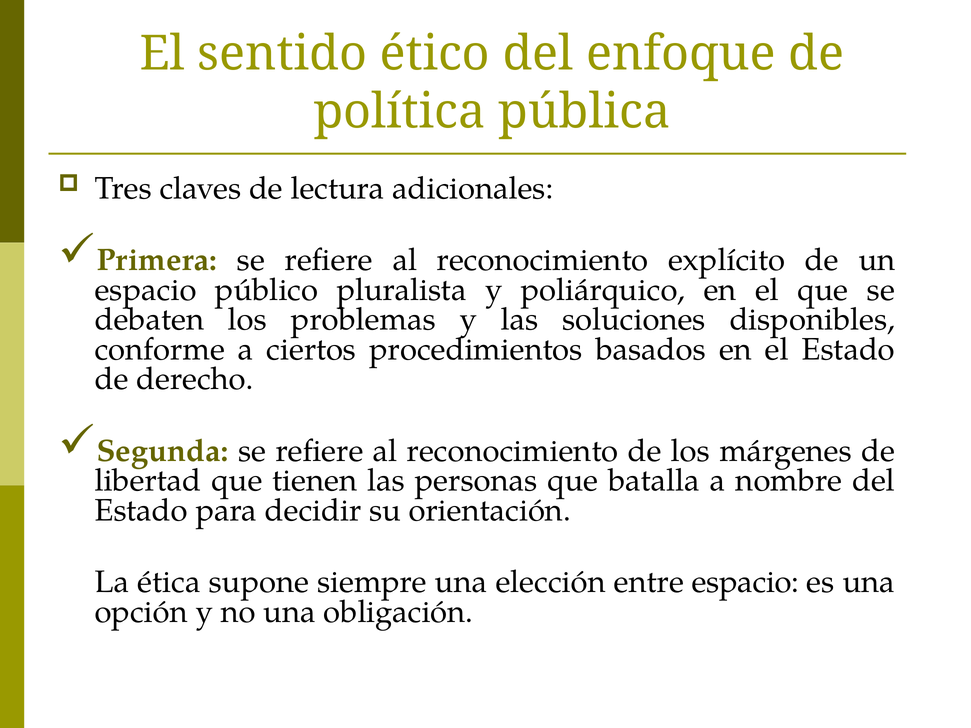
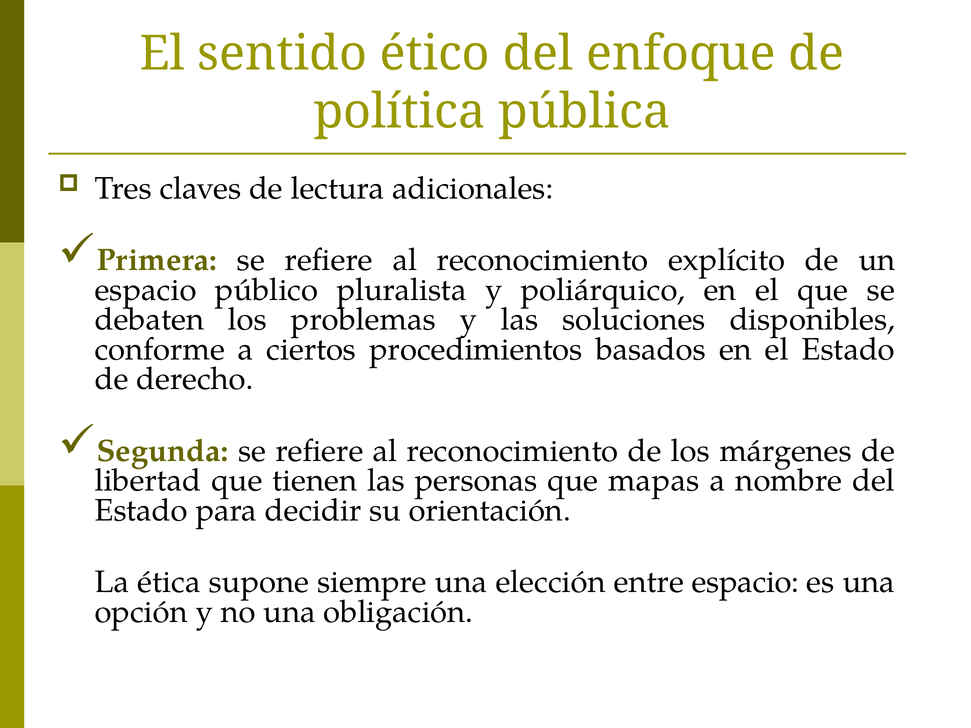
batalla: batalla -> mapas (654, 481)
